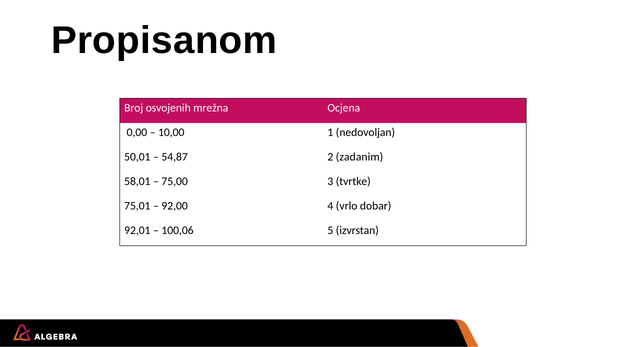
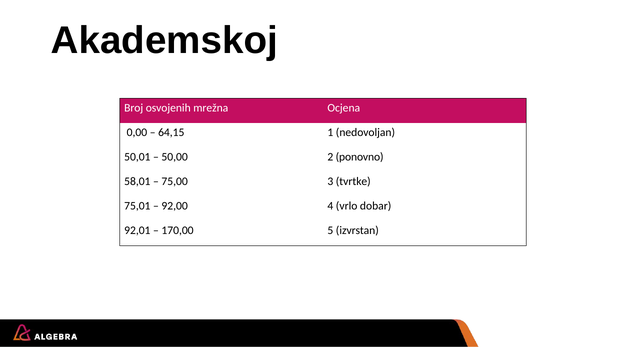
Propisanom: Propisanom -> Akademskoj (164, 41)
10,00: 10,00 -> 64,15 (171, 133)
54,87: 54,87 -> 50,00 (175, 157)
zadanim: zadanim -> ponovno (360, 157)
100,06: 100,06 -> 170,00 (178, 231)
